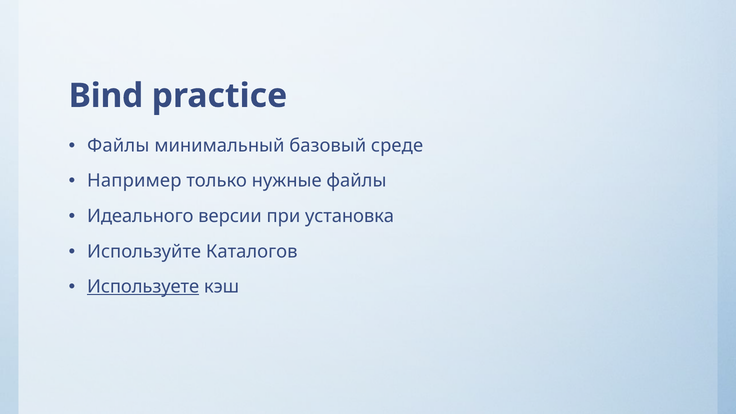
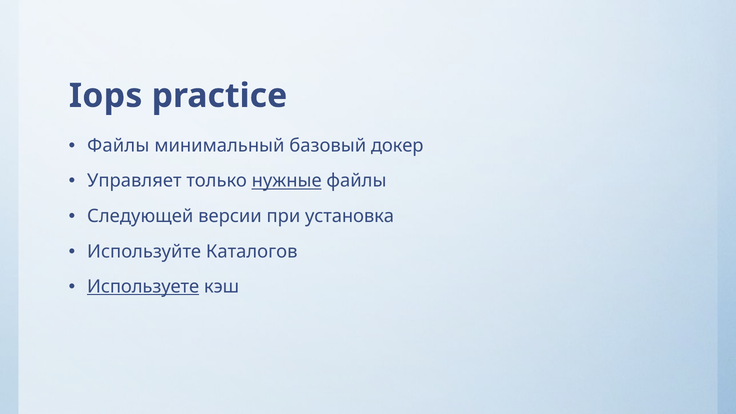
Bind: Bind -> Iops (106, 96)
среде: среде -> докер (397, 146)
Например: Например -> Управляет (134, 181)
нужные underline: none -> present (287, 181)
Идеального: Идеального -> Следующей (140, 216)
